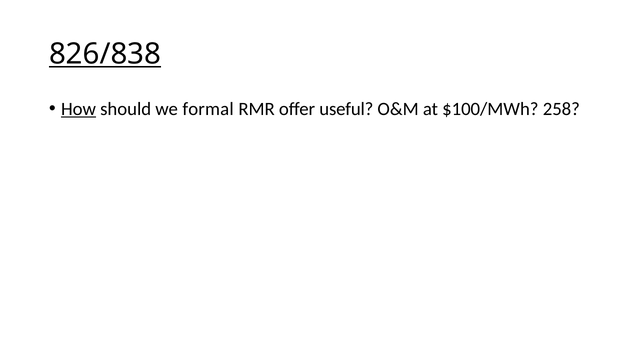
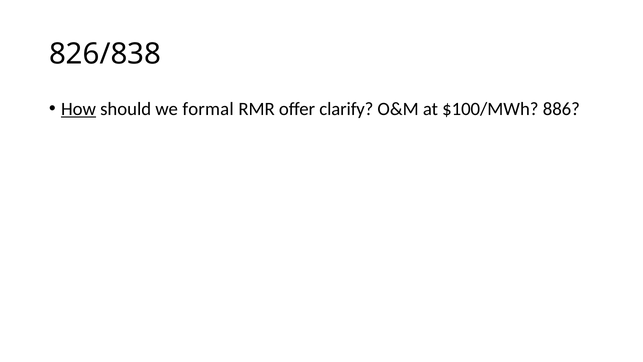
826/838 underline: present -> none (105, 54)
useful: useful -> clarify (346, 109)
258: 258 -> 886 (561, 109)
